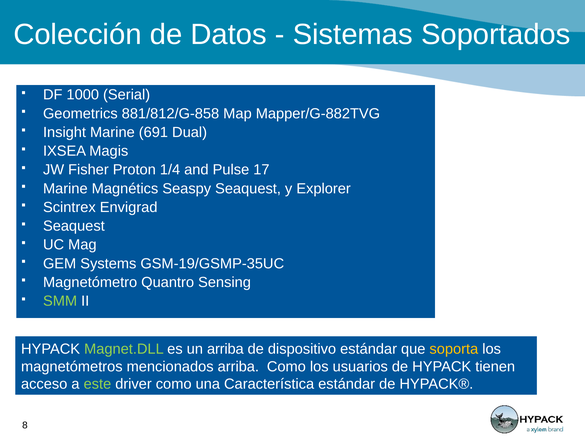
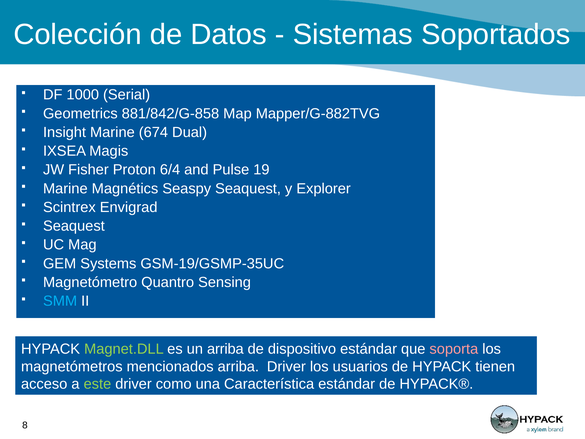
881/812/G-858: 881/812/G-858 -> 881/842/G-858 (170, 113)
691: 691 -> 674 (153, 132)
1/4: 1/4 -> 6/4 (170, 170)
17: 17 -> 19 (261, 170)
SMM colour: light green -> light blue (60, 301)
soporta colour: yellow -> pink (454, 349)
arriba Como: Como -> Driver (286, 366)
